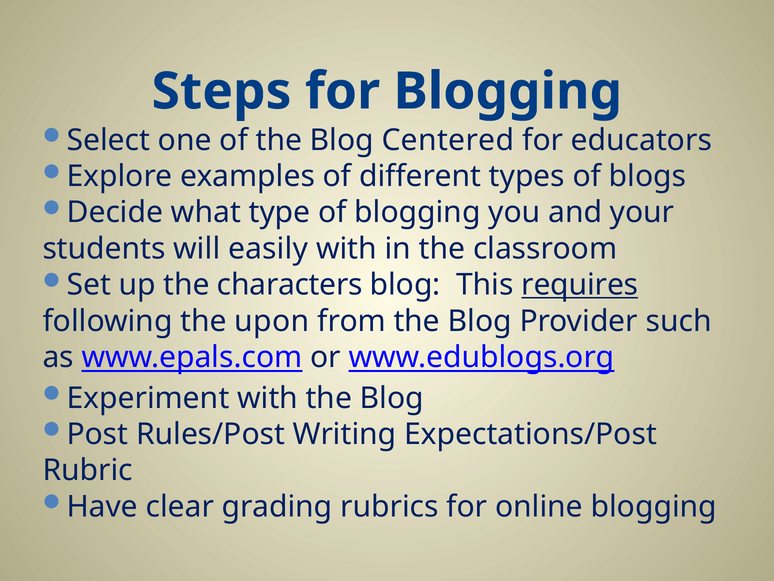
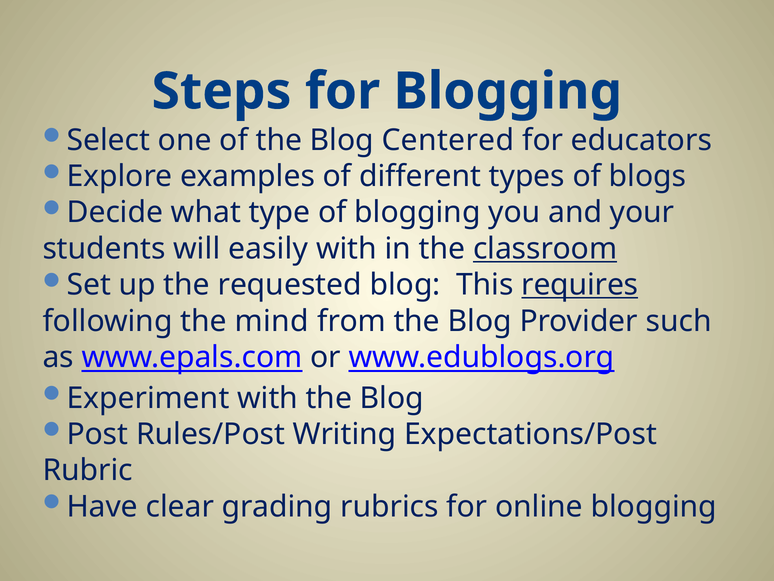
classroom underline: none -> present (545, 249)
characters: characters -> requested (290, 285)
upon: upon -> mind (272, 321)
